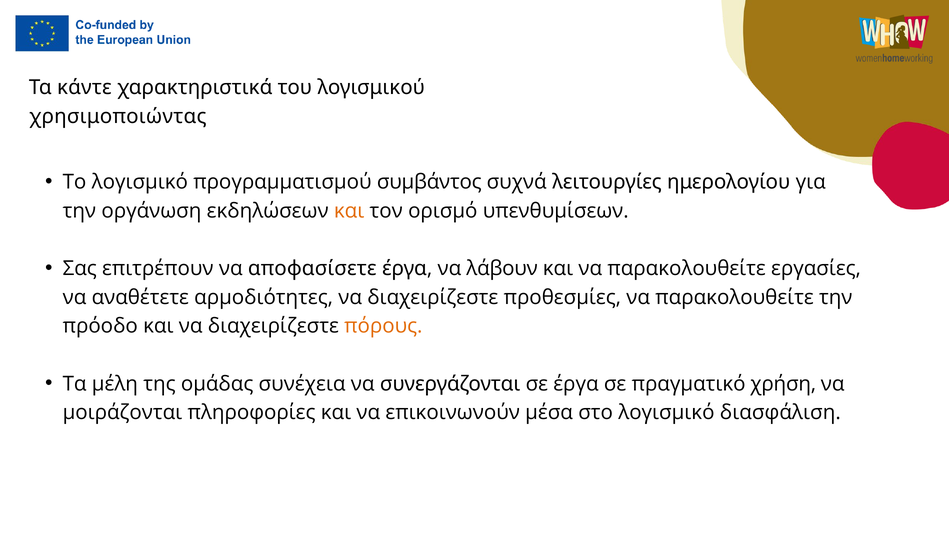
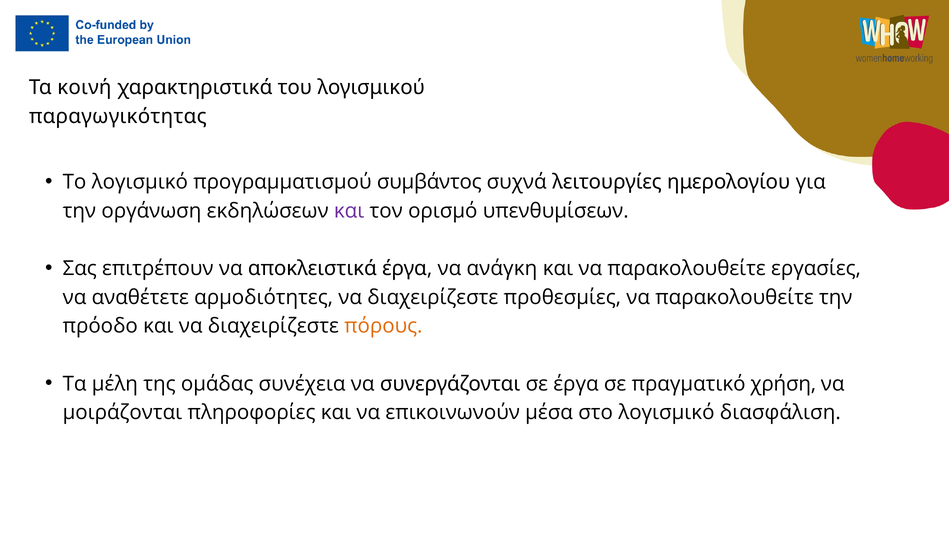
κάντε: κάντε -> κοινή (84, 87)
χρησιμοποιώντας: χρησιμοποιώντας -> παραγωγικότητας (118, 116)
και colour: orange -> purple (349, 211)
αποφασίσετε: αποφασίσετε -> αποκλειστικά (312, 268)
λάβουν: λάβουν -> ανάγκη (502, 268)
